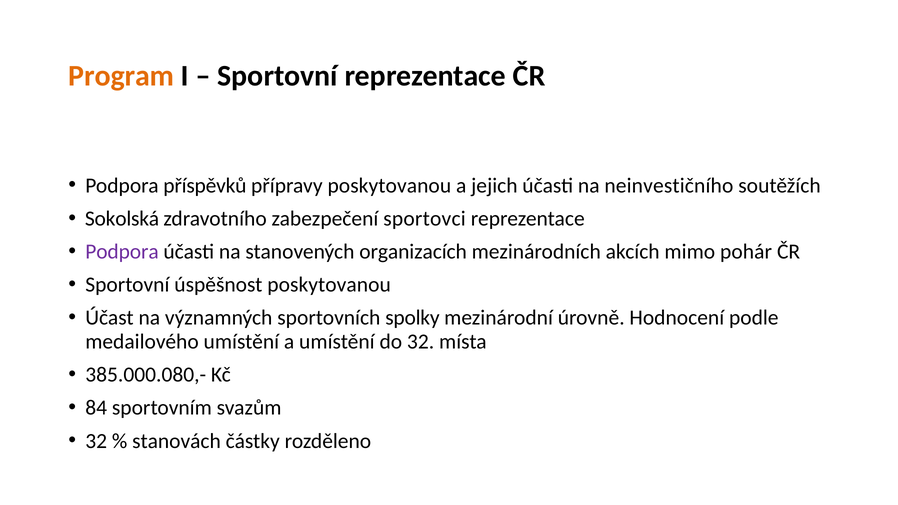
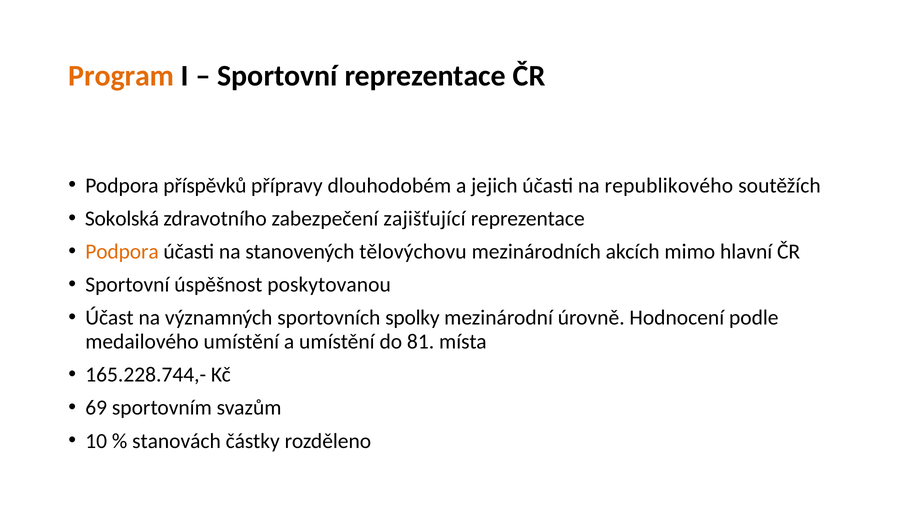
přípravy poskytovanou: poskytovanou -> dlouhodobém (389, 185)
neinvestičního: neinvestičního -> republikového (669, 185)
sportovci: sportovci -> zajišťující (424, 219)
Podpora colour: purple -> orange (122, 252)
organizacích: organizacích -> tělovýchovu (413, 252)
pohár: pohár -> hlavní (746, 252)
do 32: 32 -> 81 (421, 342)
385.000.080,-: 385.000.080,- -> 165.228.744,- (146, 375)
84: 84 -> 69 (96, 408)
32: 32 -> 10 (96, 441)
